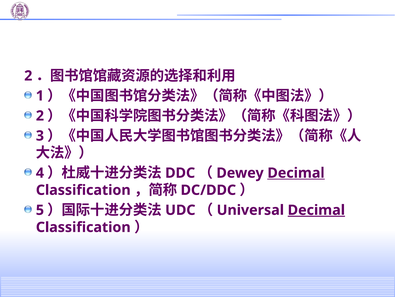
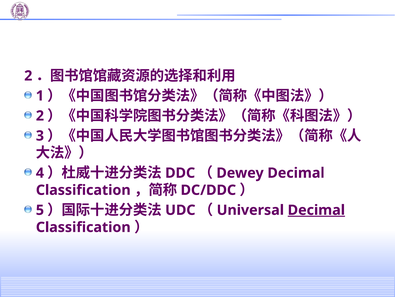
Decimal underline: present -> none (296, 173)
